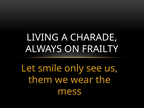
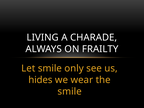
them: them -> hides (40, 80)
mess: mess -> smile (70, 91)
